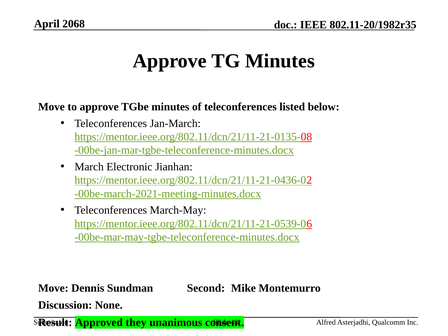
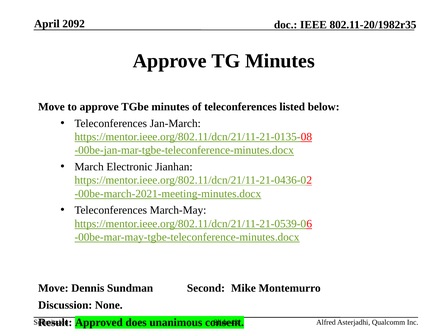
2068: 2068 -> 2092 (74, 24)
they: they -> does (136, 322)
